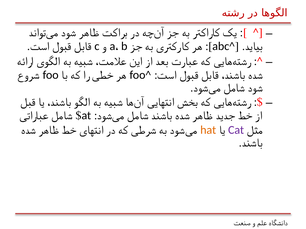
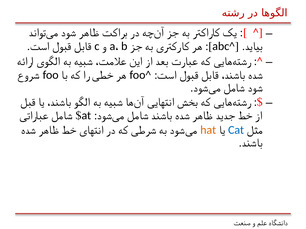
Cat colour: purple -> blue (236, 130)
